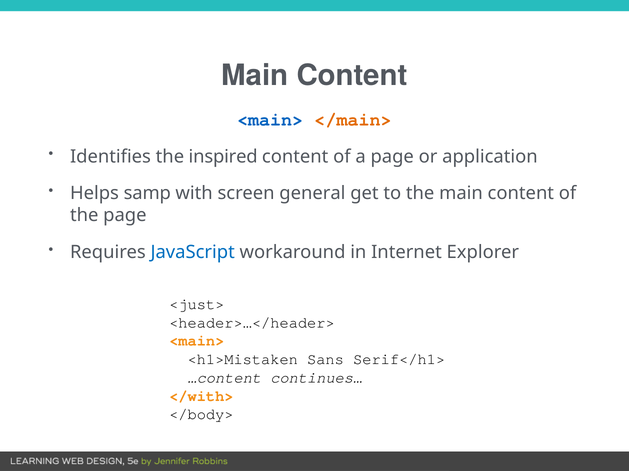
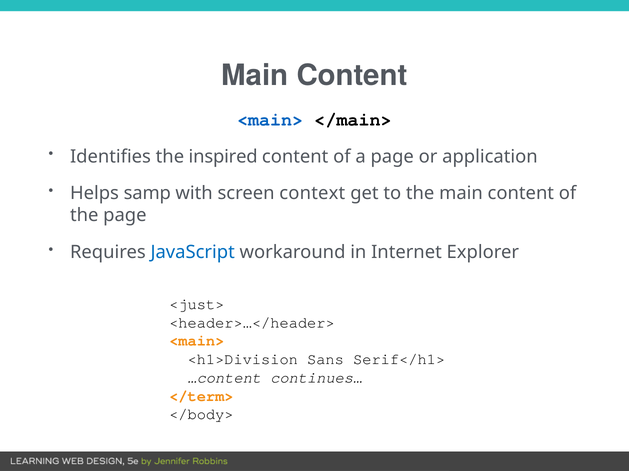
</main> colour: orange -> black (353, 120)
general: general -> context (312, 194)
<h1>Mistaken: <h1>Mistaken -> <h1>Division (243, 360)
</with>: </with> -> </term> (201, 397)
